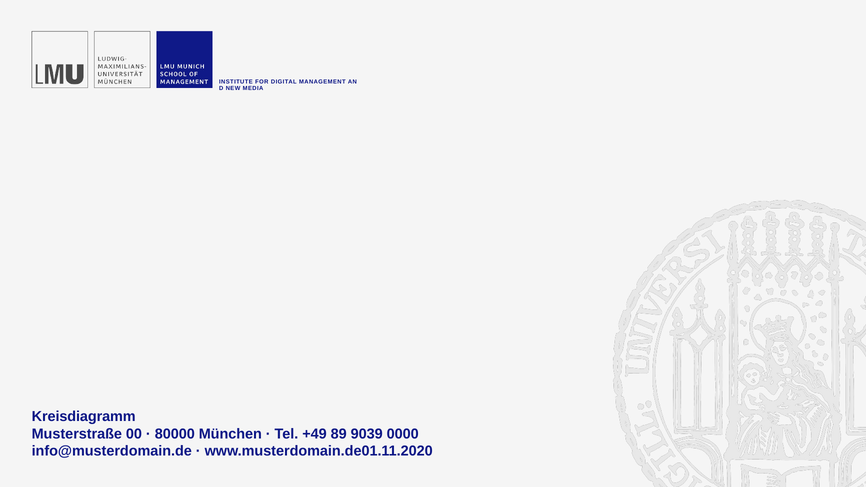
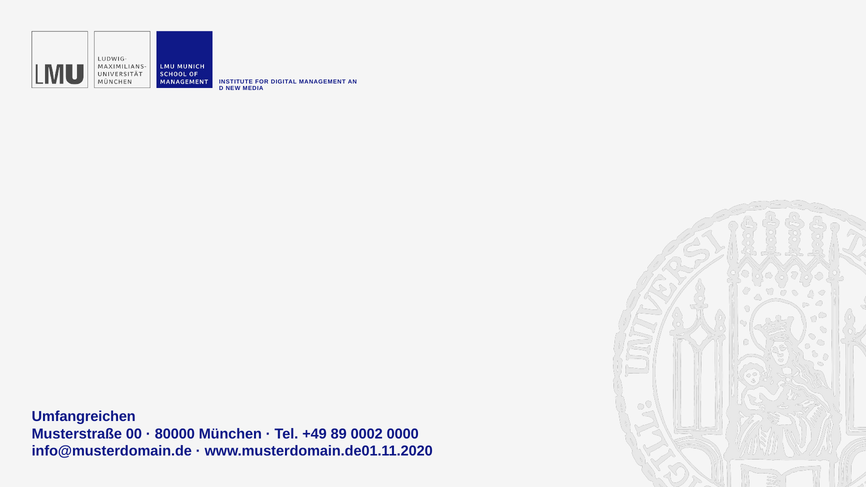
Kreisdiagramm: Kreisdiagramm -> Umfangreichen (84, 417)
9039: 9039 -> 0002 (367, 434)
